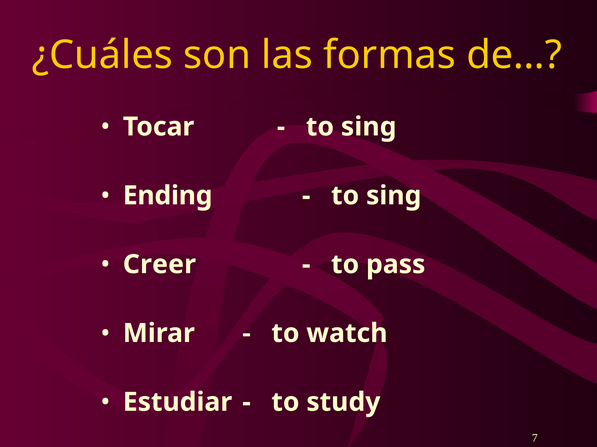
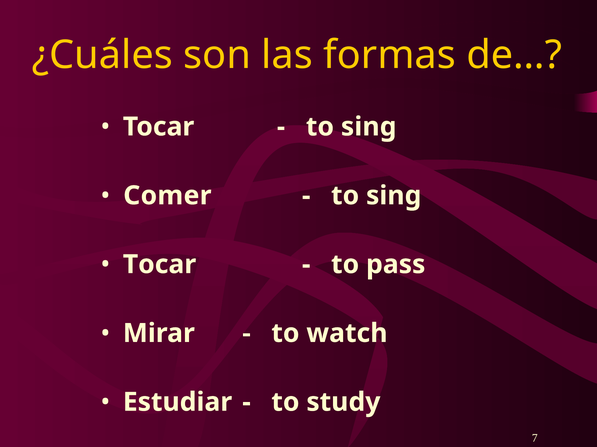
Ending: Ending -> Comer (167, 196)
Creer: Creer -> Tocar (160, 265)
